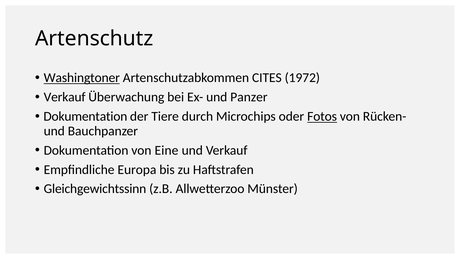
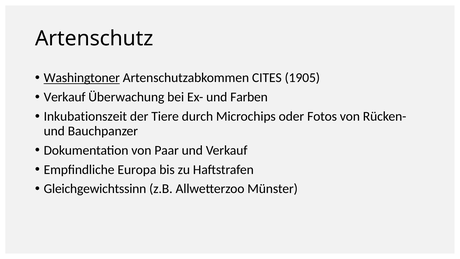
1972: 1972 -> 1905 (302, 78)
Panzer: Panzer -> Farben (249, 97)
Dokumentation: Dokumentation -> Inkubationszeit (85, 116)
Fotos underline: present -> none (322, 116)
Eine: Eine -> Paar (167, 150)
